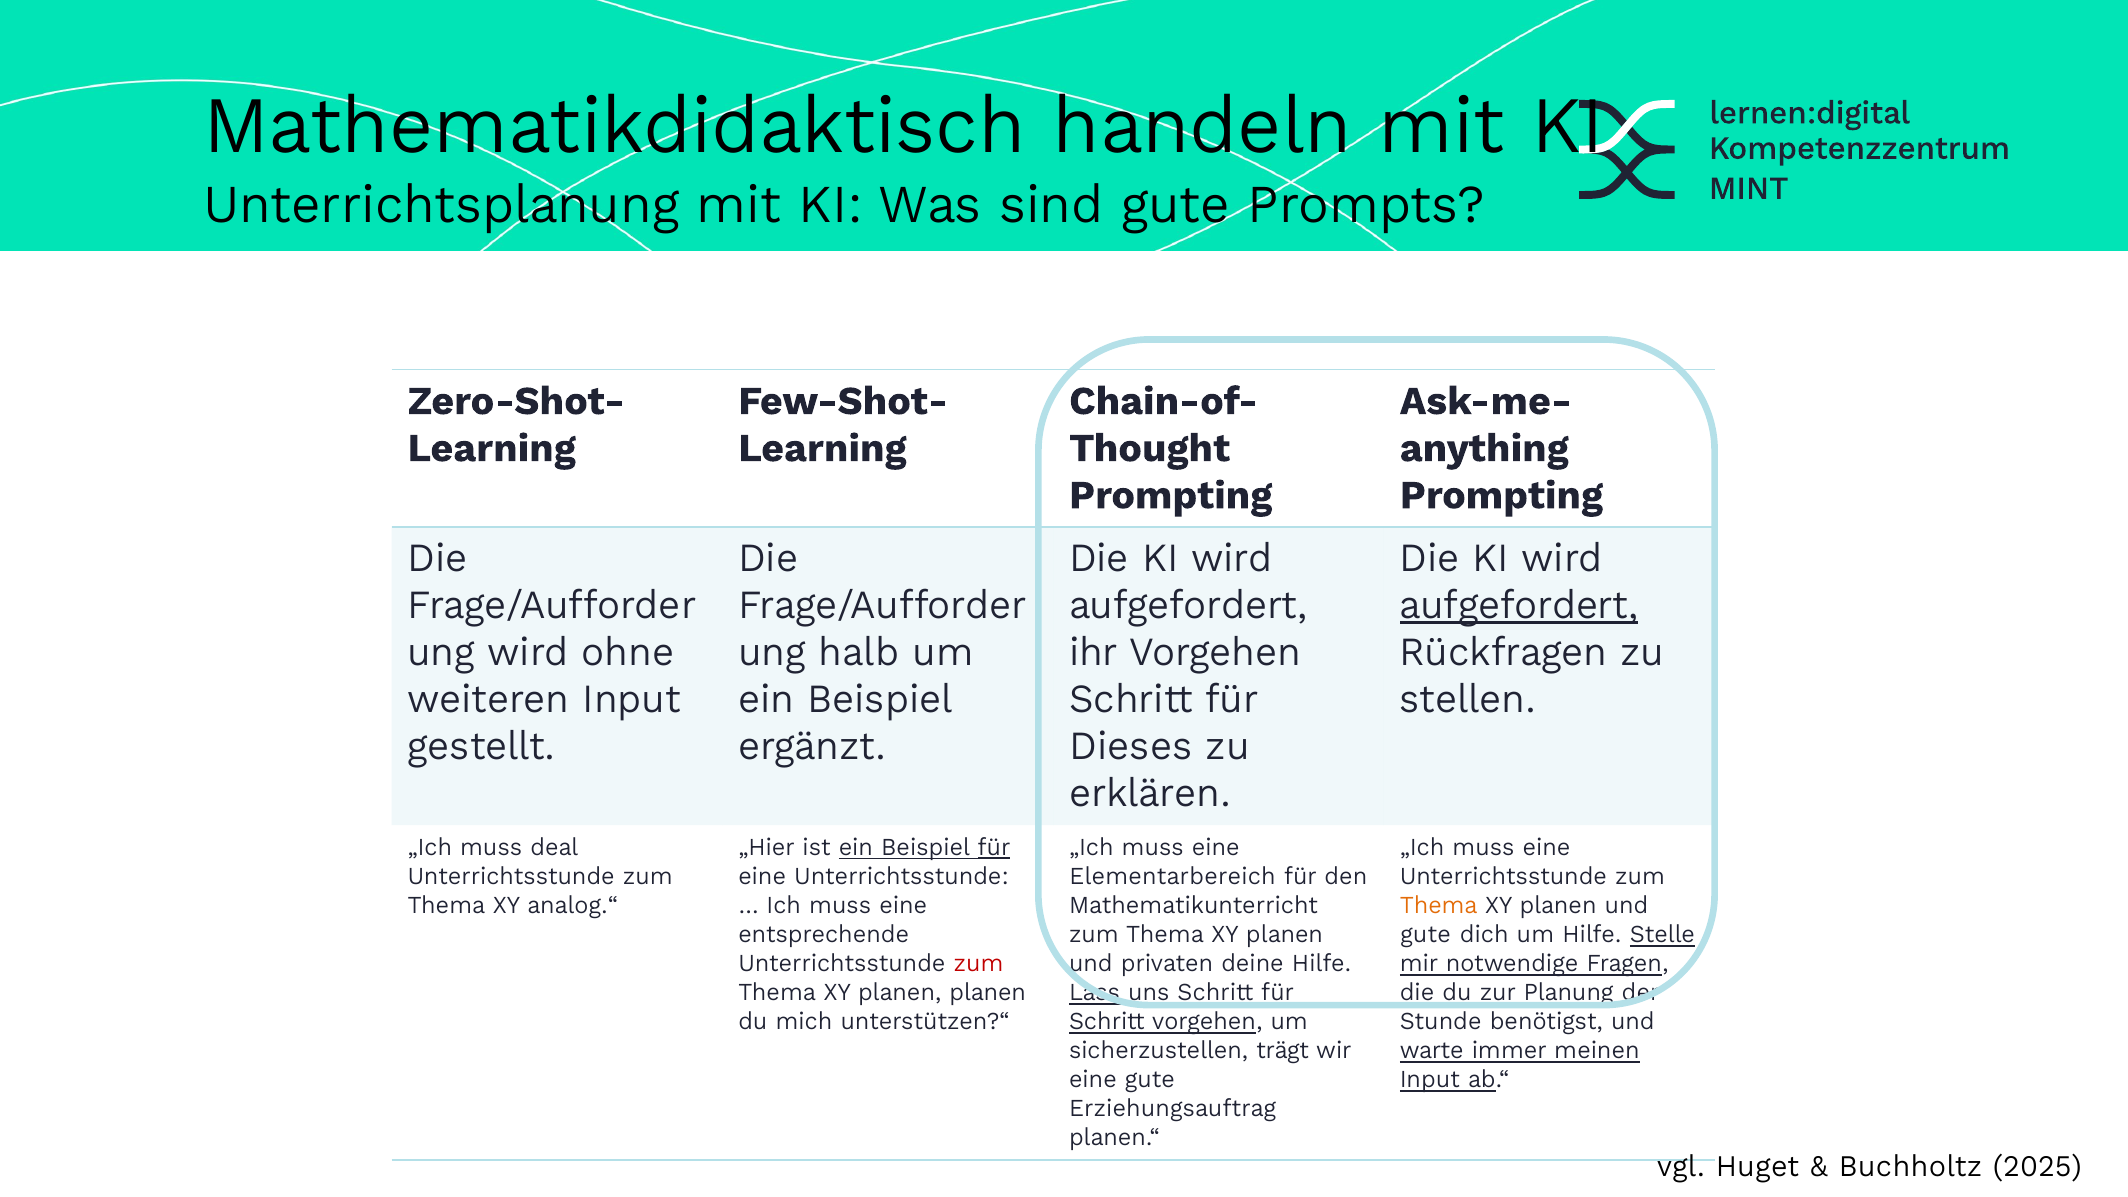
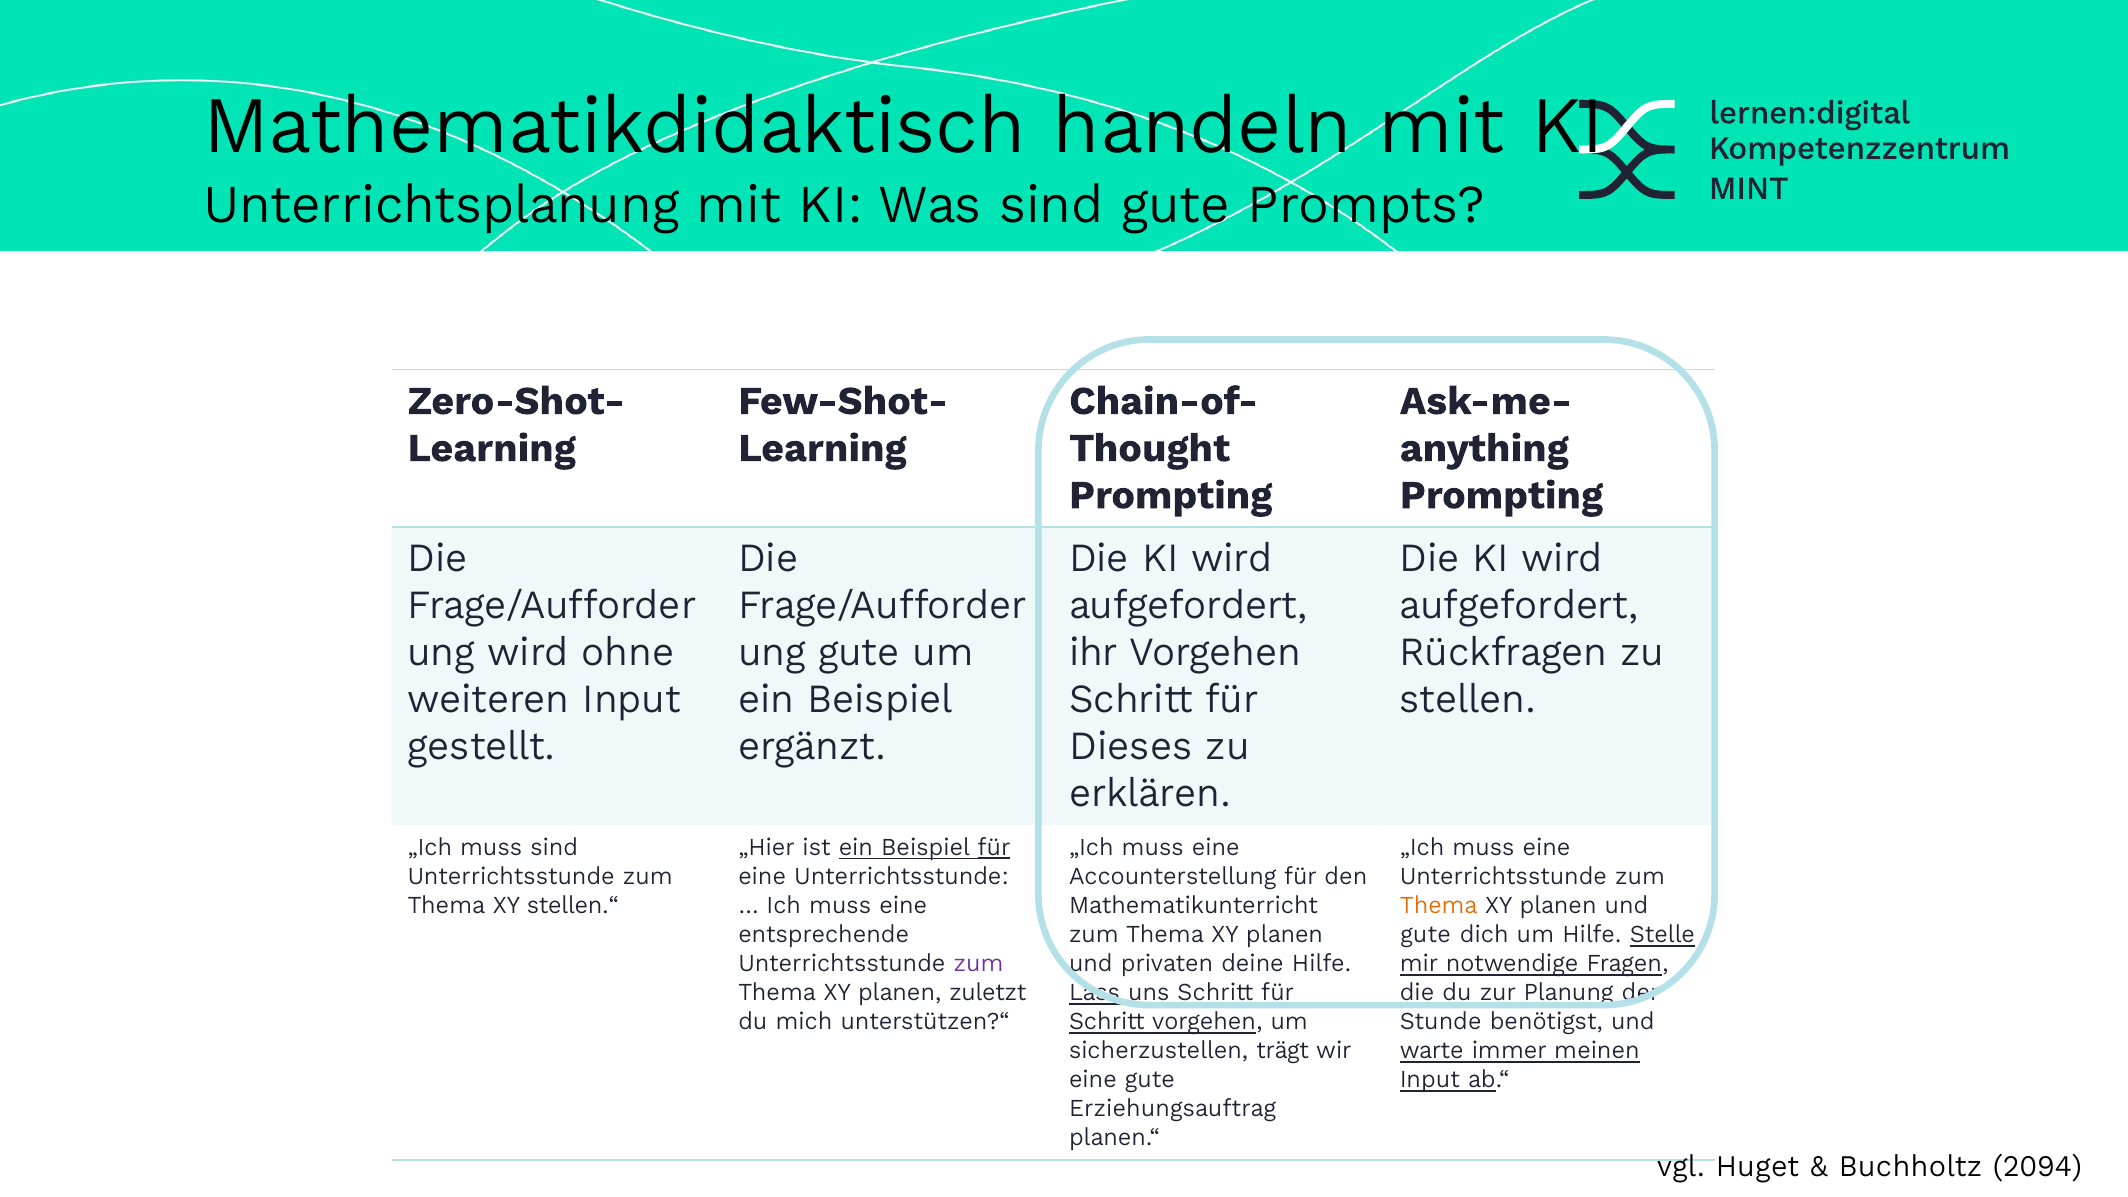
aufgefordert underline: present -> none (1519, 605)
halb: halb -> gute (859, 652)
muss deal: deal -> sind (554, 848)
Elementarbereich: Elementarbereich -> Accounterstellung (1173, 877)
analog.“: analog.“ -> stellen.“ (573, 906)
zum colour: red -> purple (979, 964)
planen planen: planen -> zuletzt (988, 993)
2025: 2025 -> 2094 (2038, 1167)
